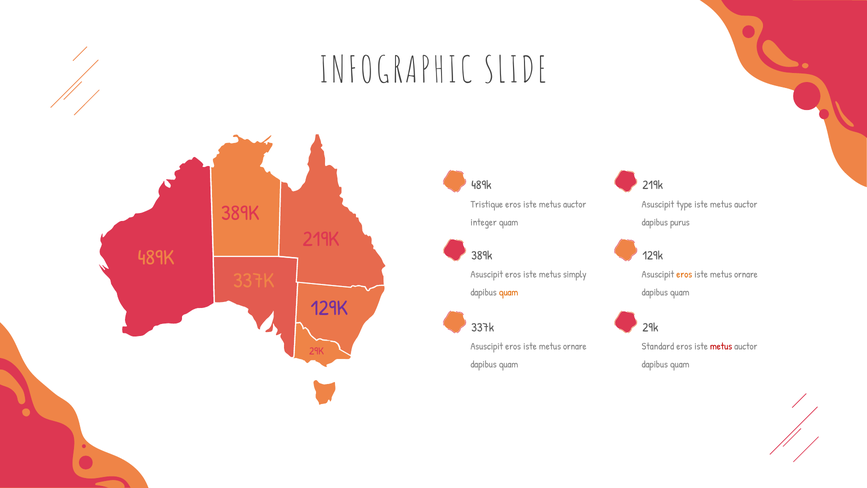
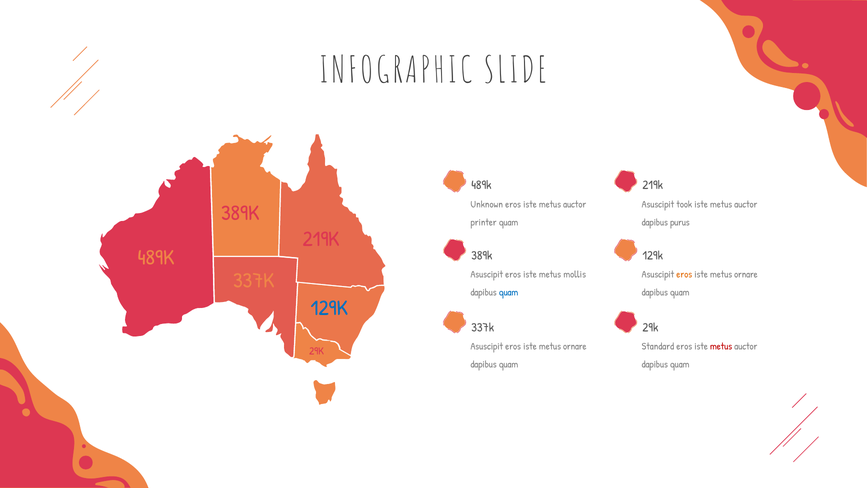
Tristique: Tristique -> Unknown (487, 204)
type: type -> took (684, 204)
integer: integer -> printer (484, 222)
simply: simply -> mollis (575, 275)
quam colour: orange -> blue (509, 292)
129K colour: purple -> blue (329, 308)
